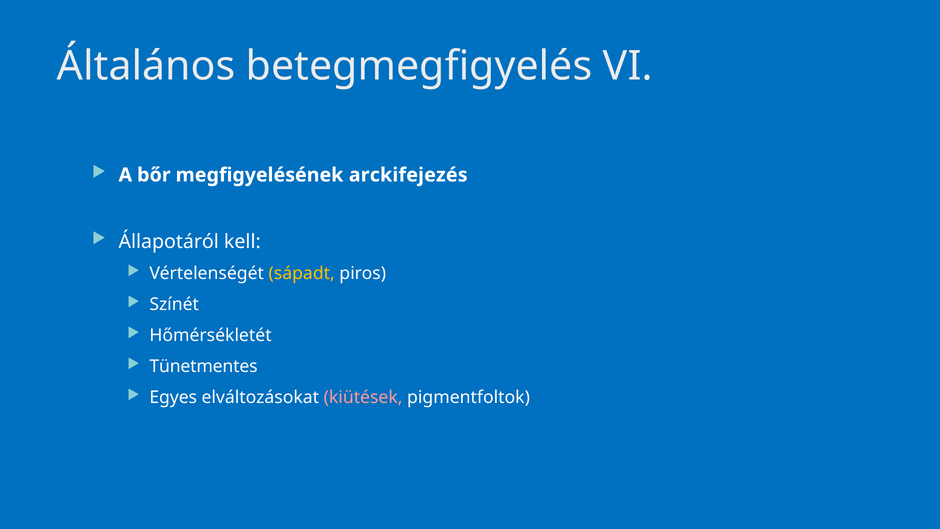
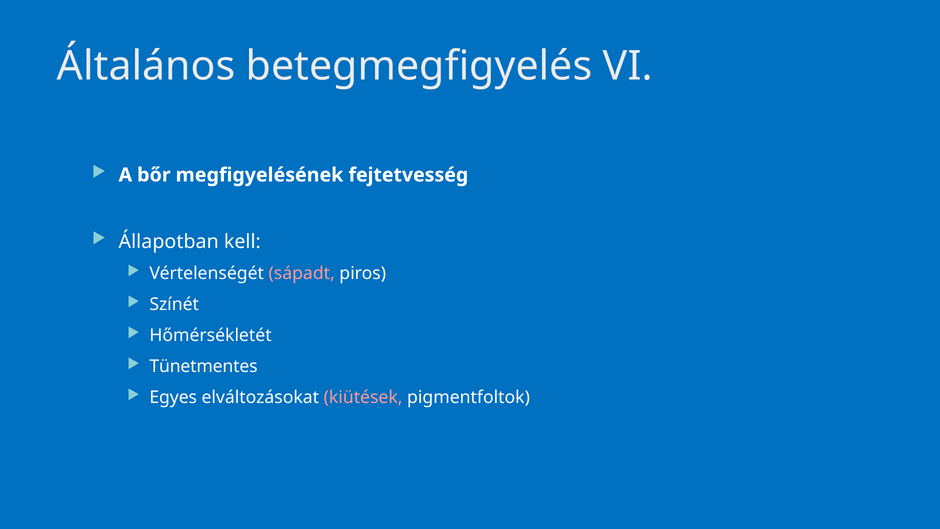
arckifejezés: arckifejezés -> fejtetvesség (408, 175)
Állapotáról: Állapotáról -> Állapotban (169, 242)
sápadt colour: yellow -> pink (302, 274)
